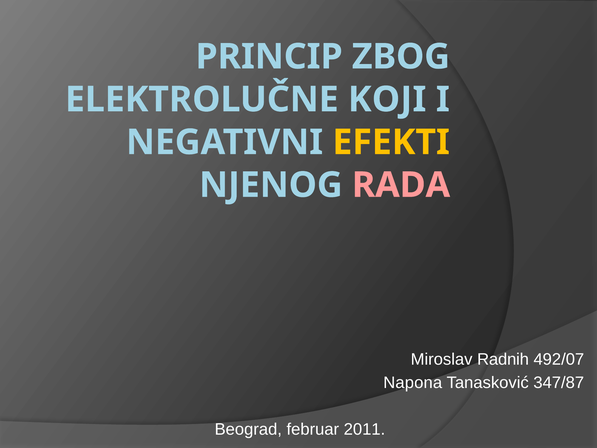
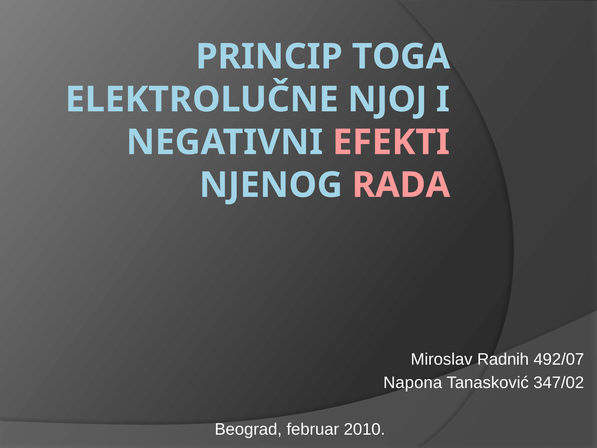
ZBOG: ZBOG -> TOGA (401, 57)
KOJI: KOJI -> NJOJ (387, 99)
EFEKTI colour: yellow -> pink (391, 142)
347/87: 347/87 -> 347/02 (559, 383)
2011: 2011 -> 2010 (364, 429)
